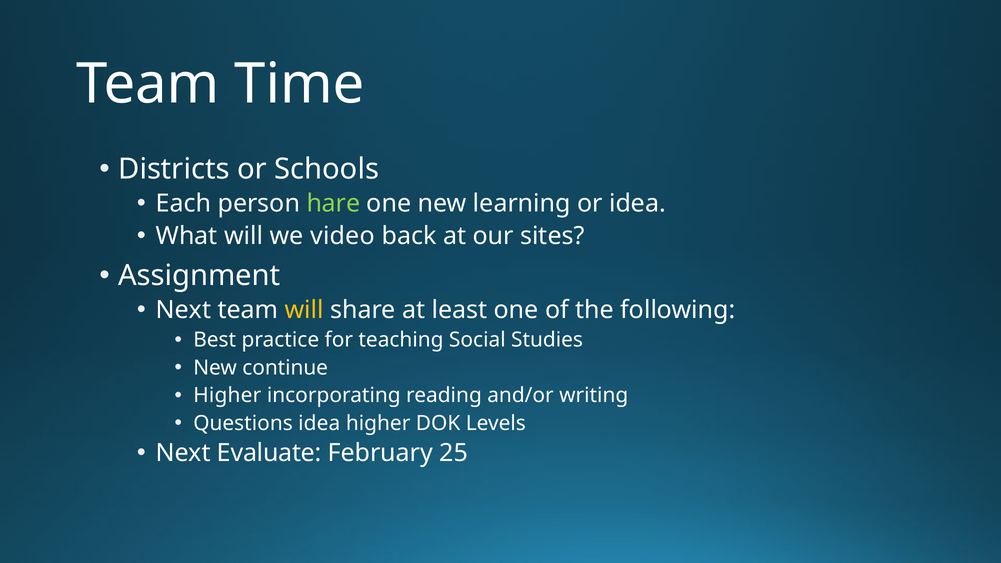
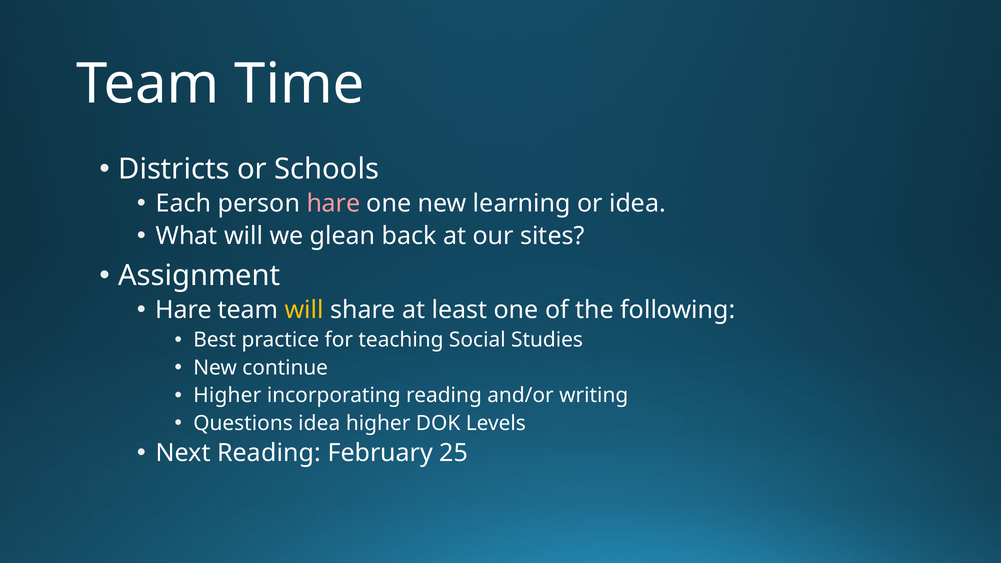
hare colour: light green -> pink (333, 204)
video: video -> glean (343, 236)
Next: Next -> Hare (184, 310)
Next Evaluate: Evaluate -> Reading (269, 453)
